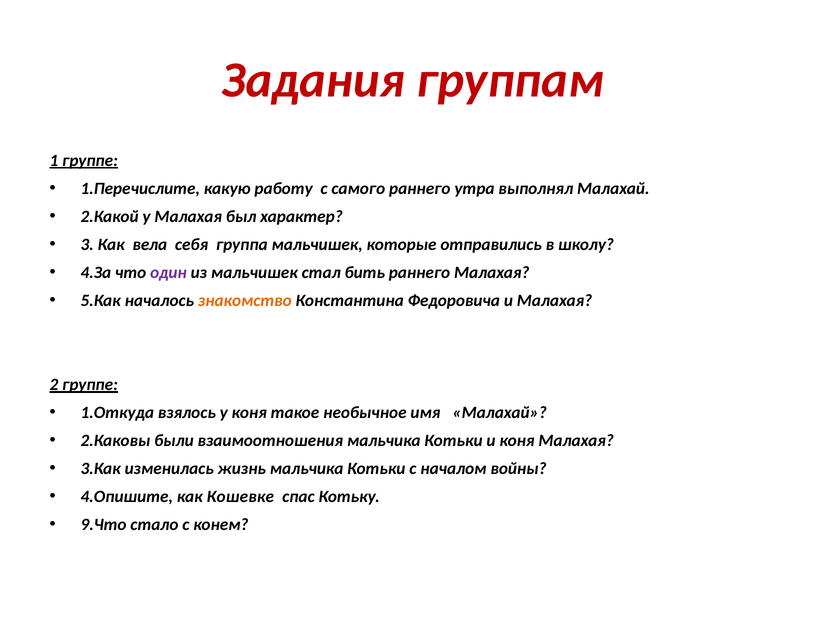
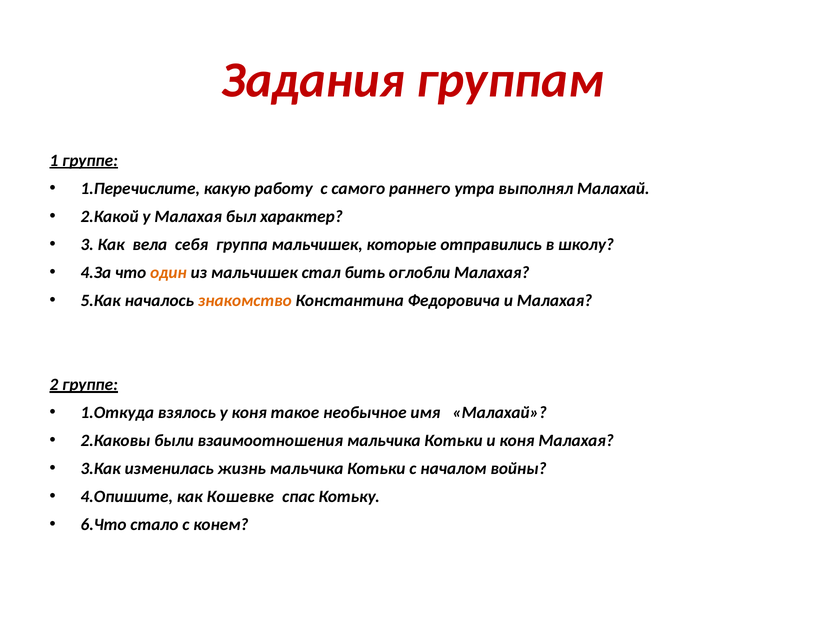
один colour: purple -> orange (168, 272)
бить раннего: раннего -> оглобли (420, 272)
9.Что: 9.Что -> 6.Что (104, 524)
